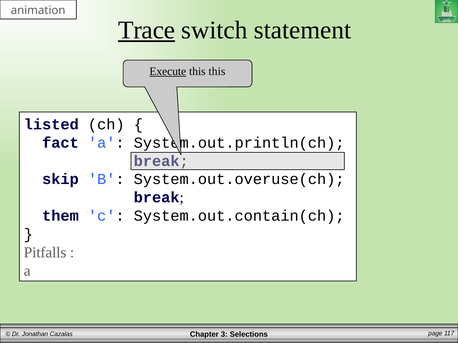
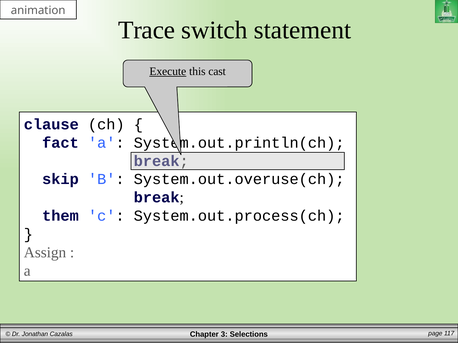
Trace underline: present -> none (147, 30)
this this: this -> cast (217, 71)
listed: listed -> clause (51, 125)
System.out.contain(ch: System.out.contain(ch -> System.out.process(ch (239, 216)
Pitfalls: Pitfalls -> Assign (45, 253)
